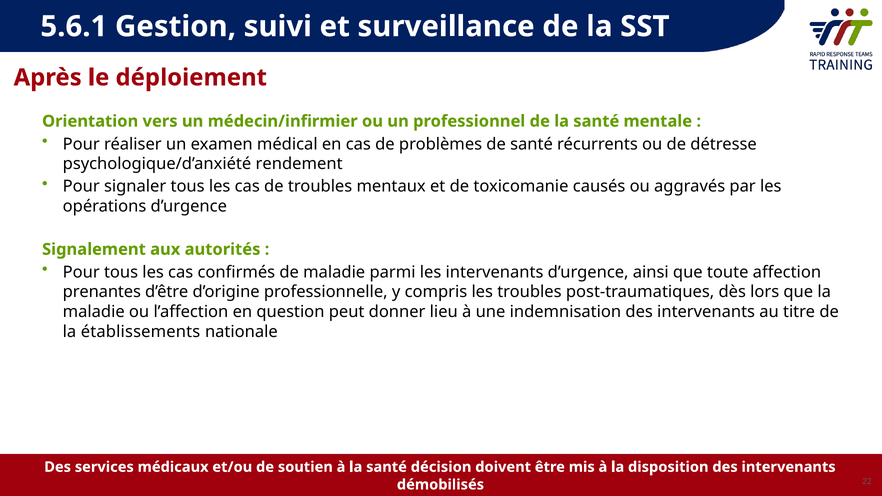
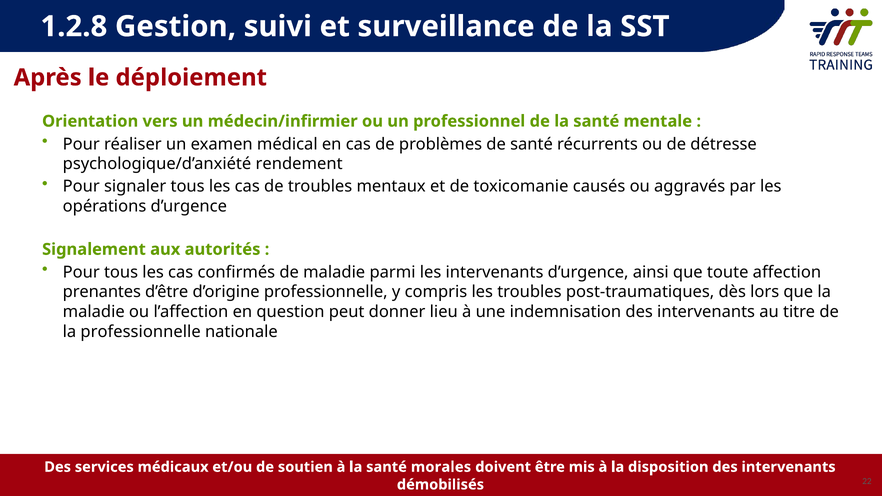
5.6.1: 5.6.1 -> 1.2.8 (74, 26)
la établissements: établissements -> professionnelle (141, 332)
décision: décision -> morales (441, 467)
